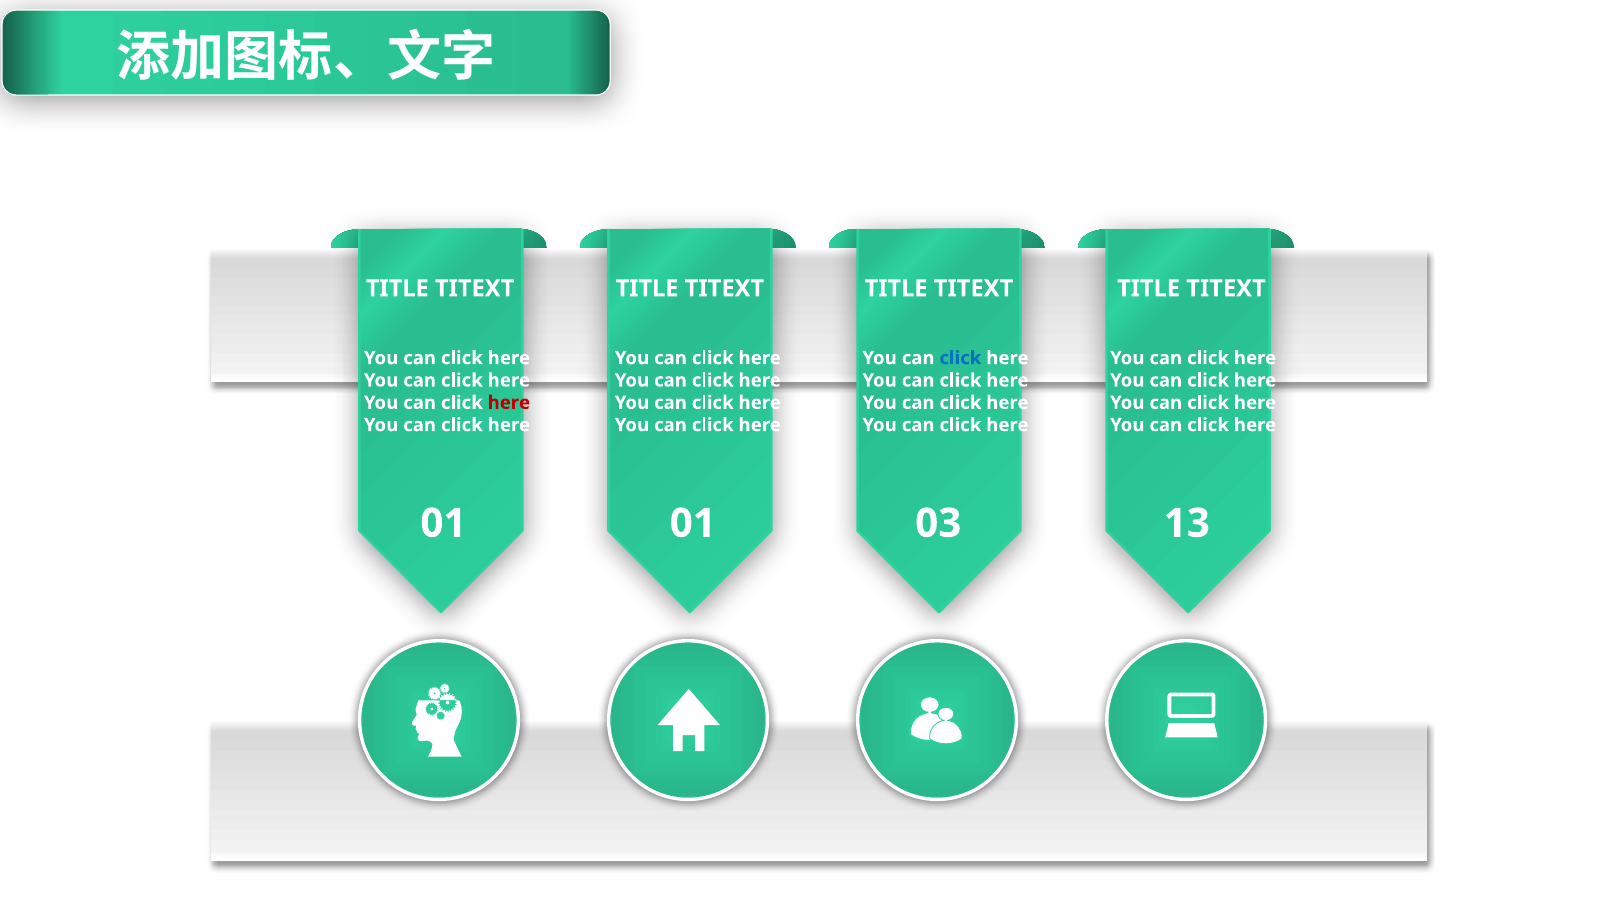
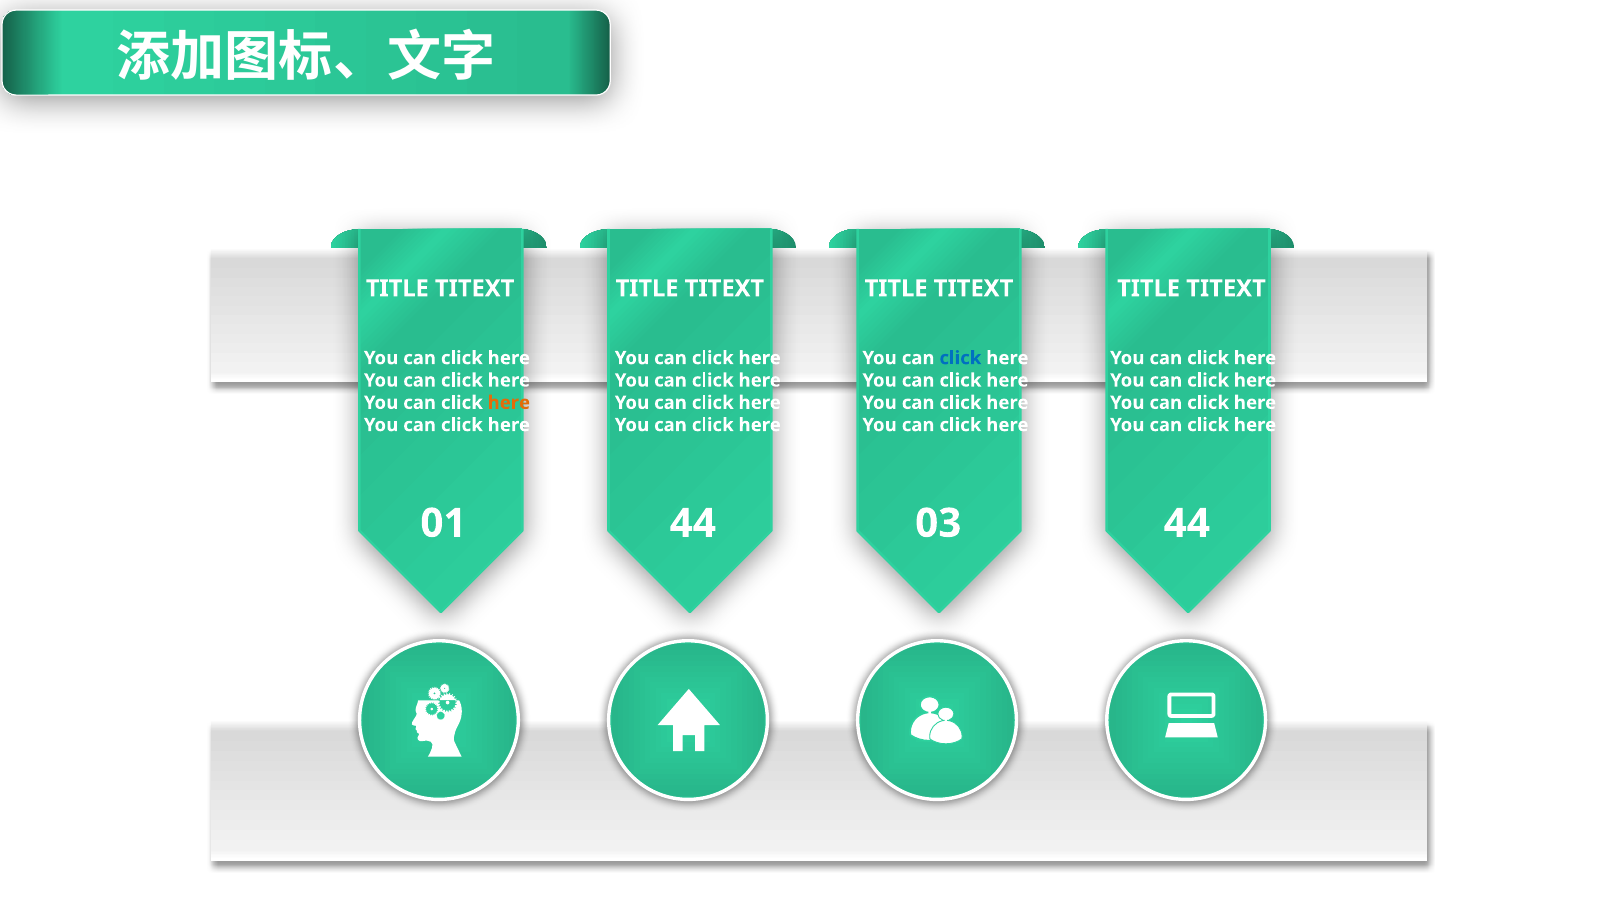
here colour: red -> orange (509, 403)
01 01: 01 -> 44 (693, 524)
03 13: 13 -> 44 (1187, 524)
